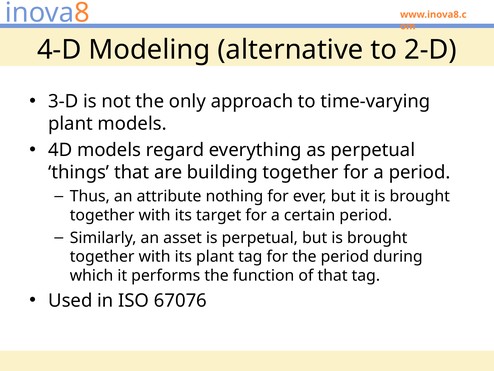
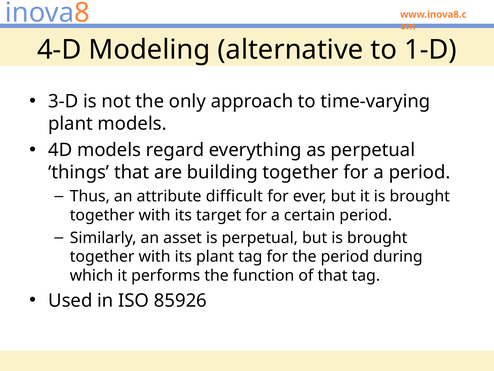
2-D: 2-D -> 1-D (430, 50)
nothing: nothing -> difficult (234, 196)
67076: 67076 -> 85926 (180, 300)
